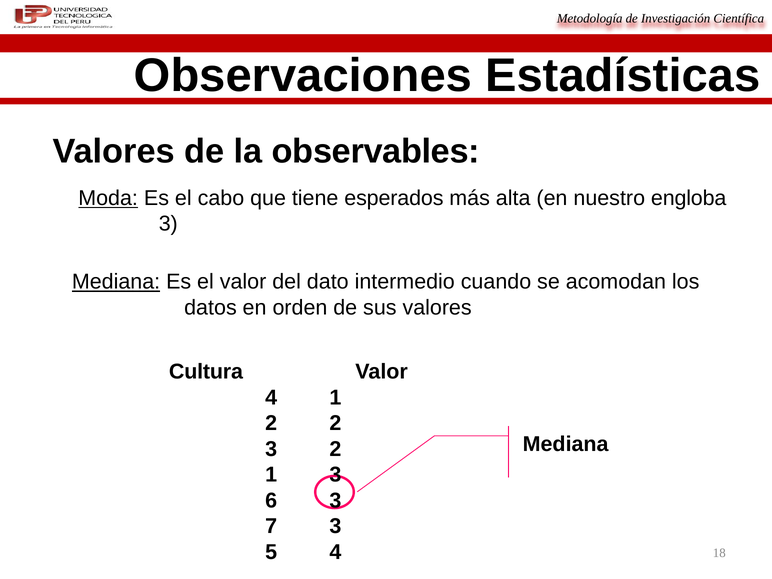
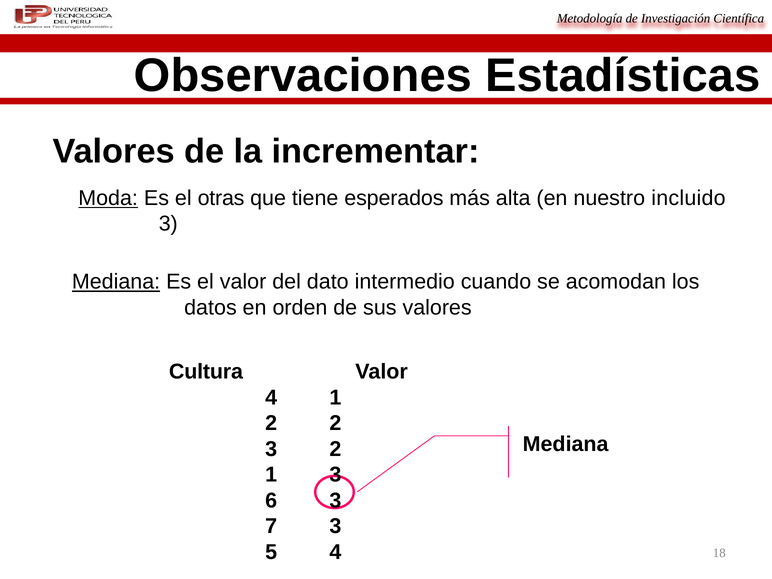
observables: observables -> incrementar (376, 151)
cabo: cabo -> otras (221, 198)
engloba: engloba -> incluido (688, 198)
